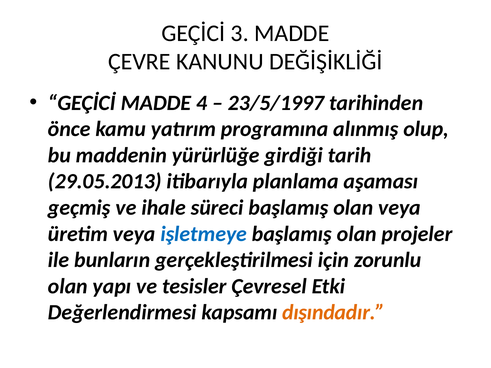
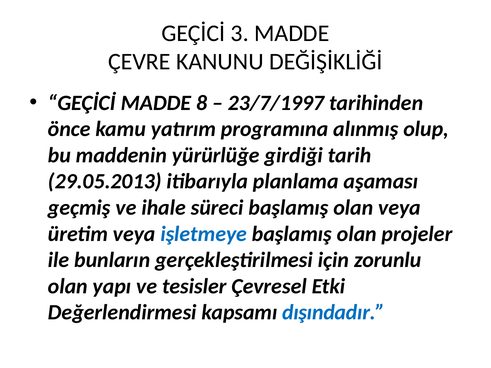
4: 4 -> 8 (202, 103)
23/5/1997: 23/5/1997 -> 23/7/1997 (276, 103)
dışındadır colour: orange -> blue (334, 313)
